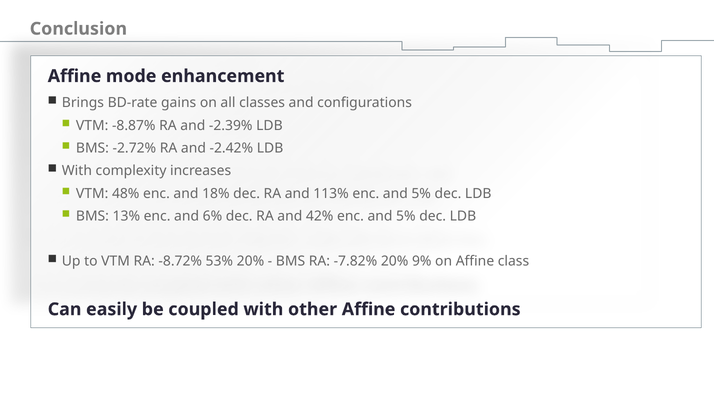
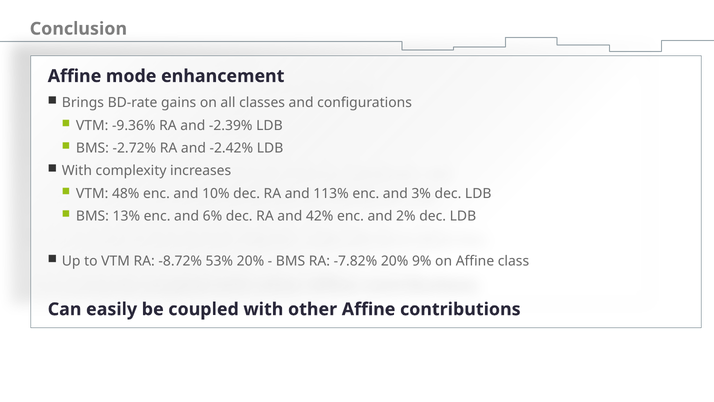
-8.87%: -8.87% -> -9.36% (134, 125)
18%: 18% -> 10% (216, 193)
113% enc and 5%: 5% -> 3% (421, 193)
42% enc and 5%: 5% -> 2% (406, 216)
